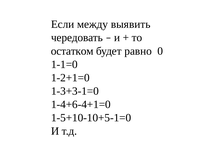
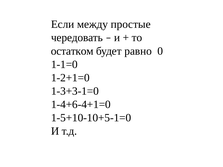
выявить: выявить -> простые (131, 24)
